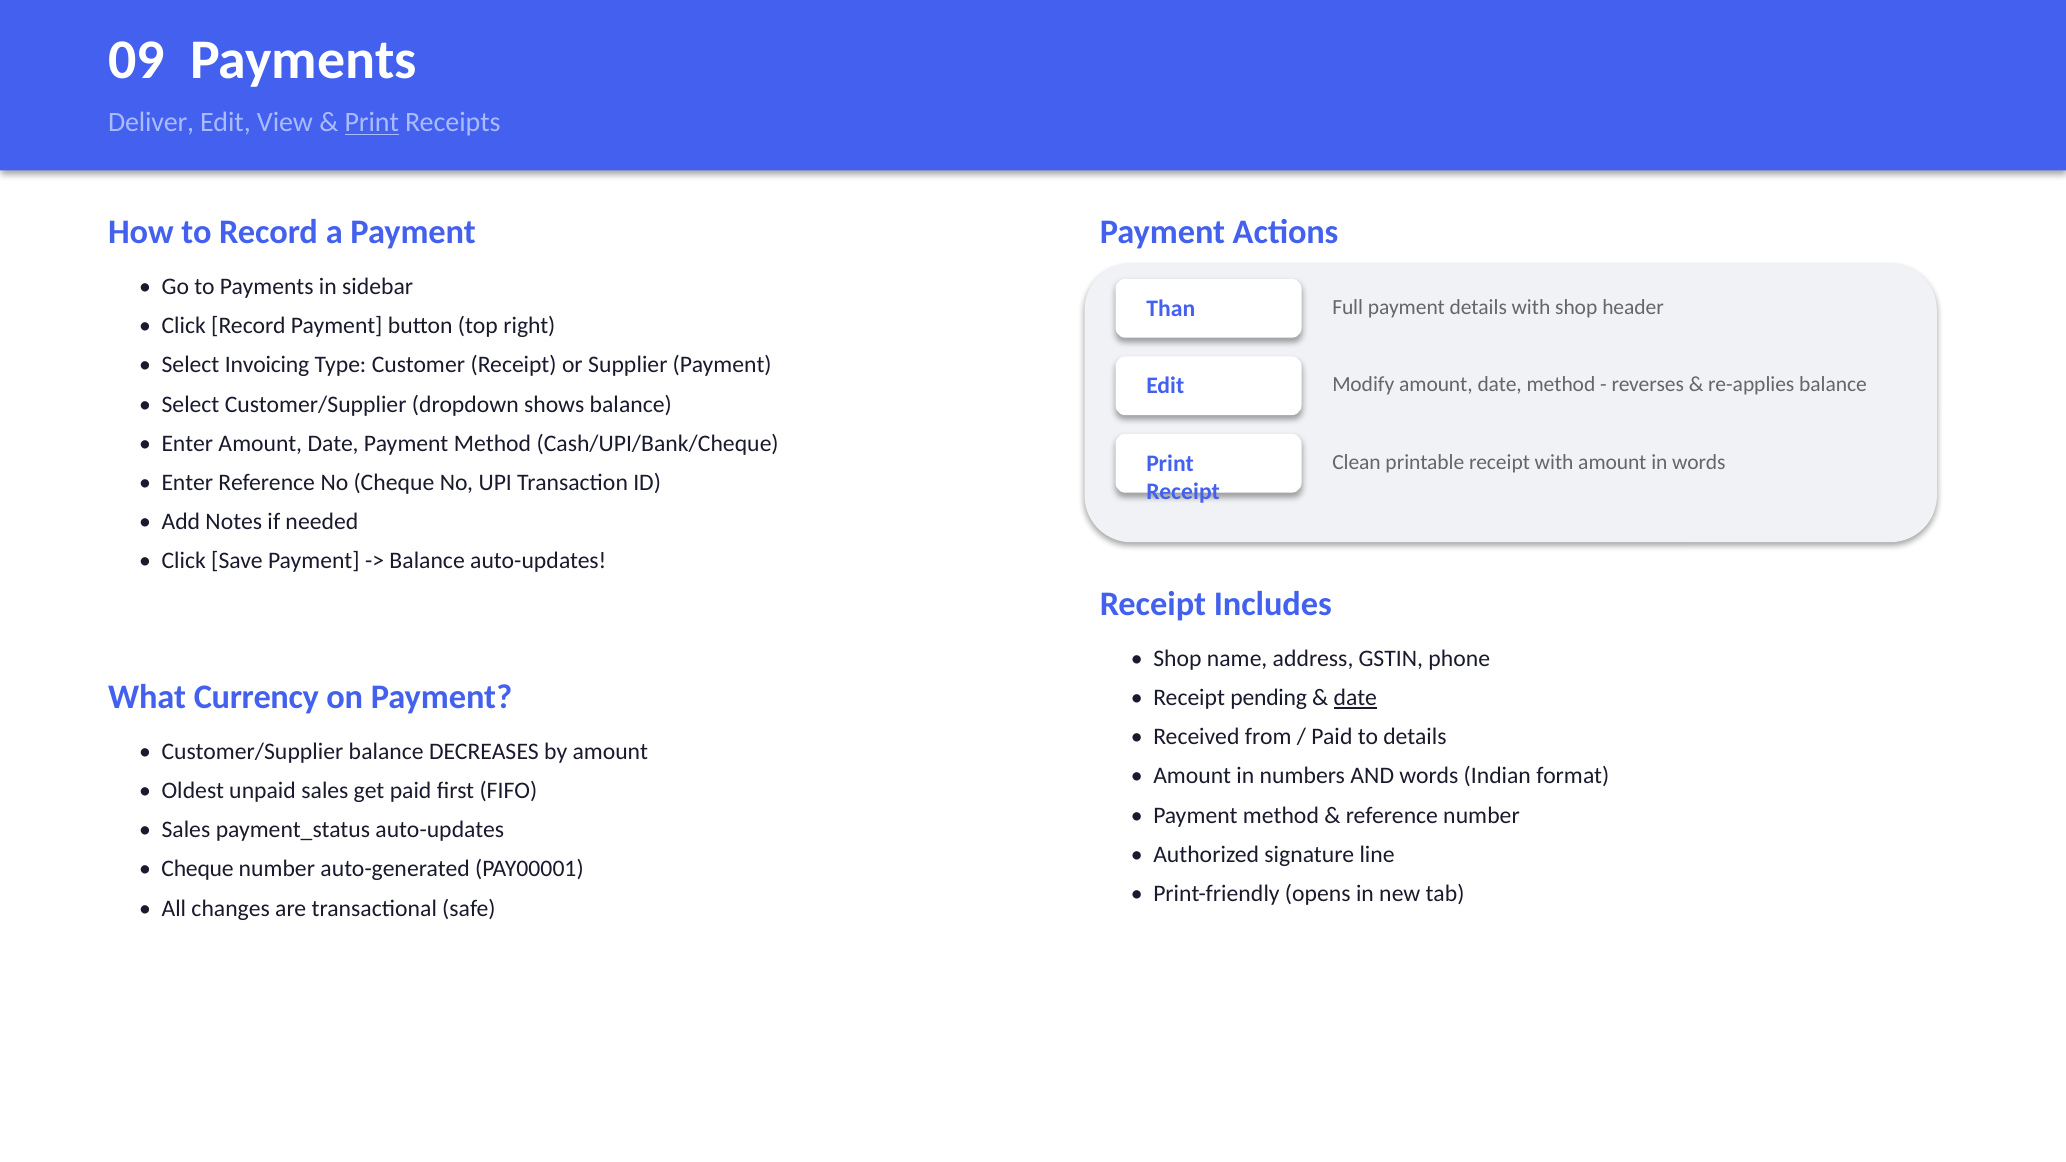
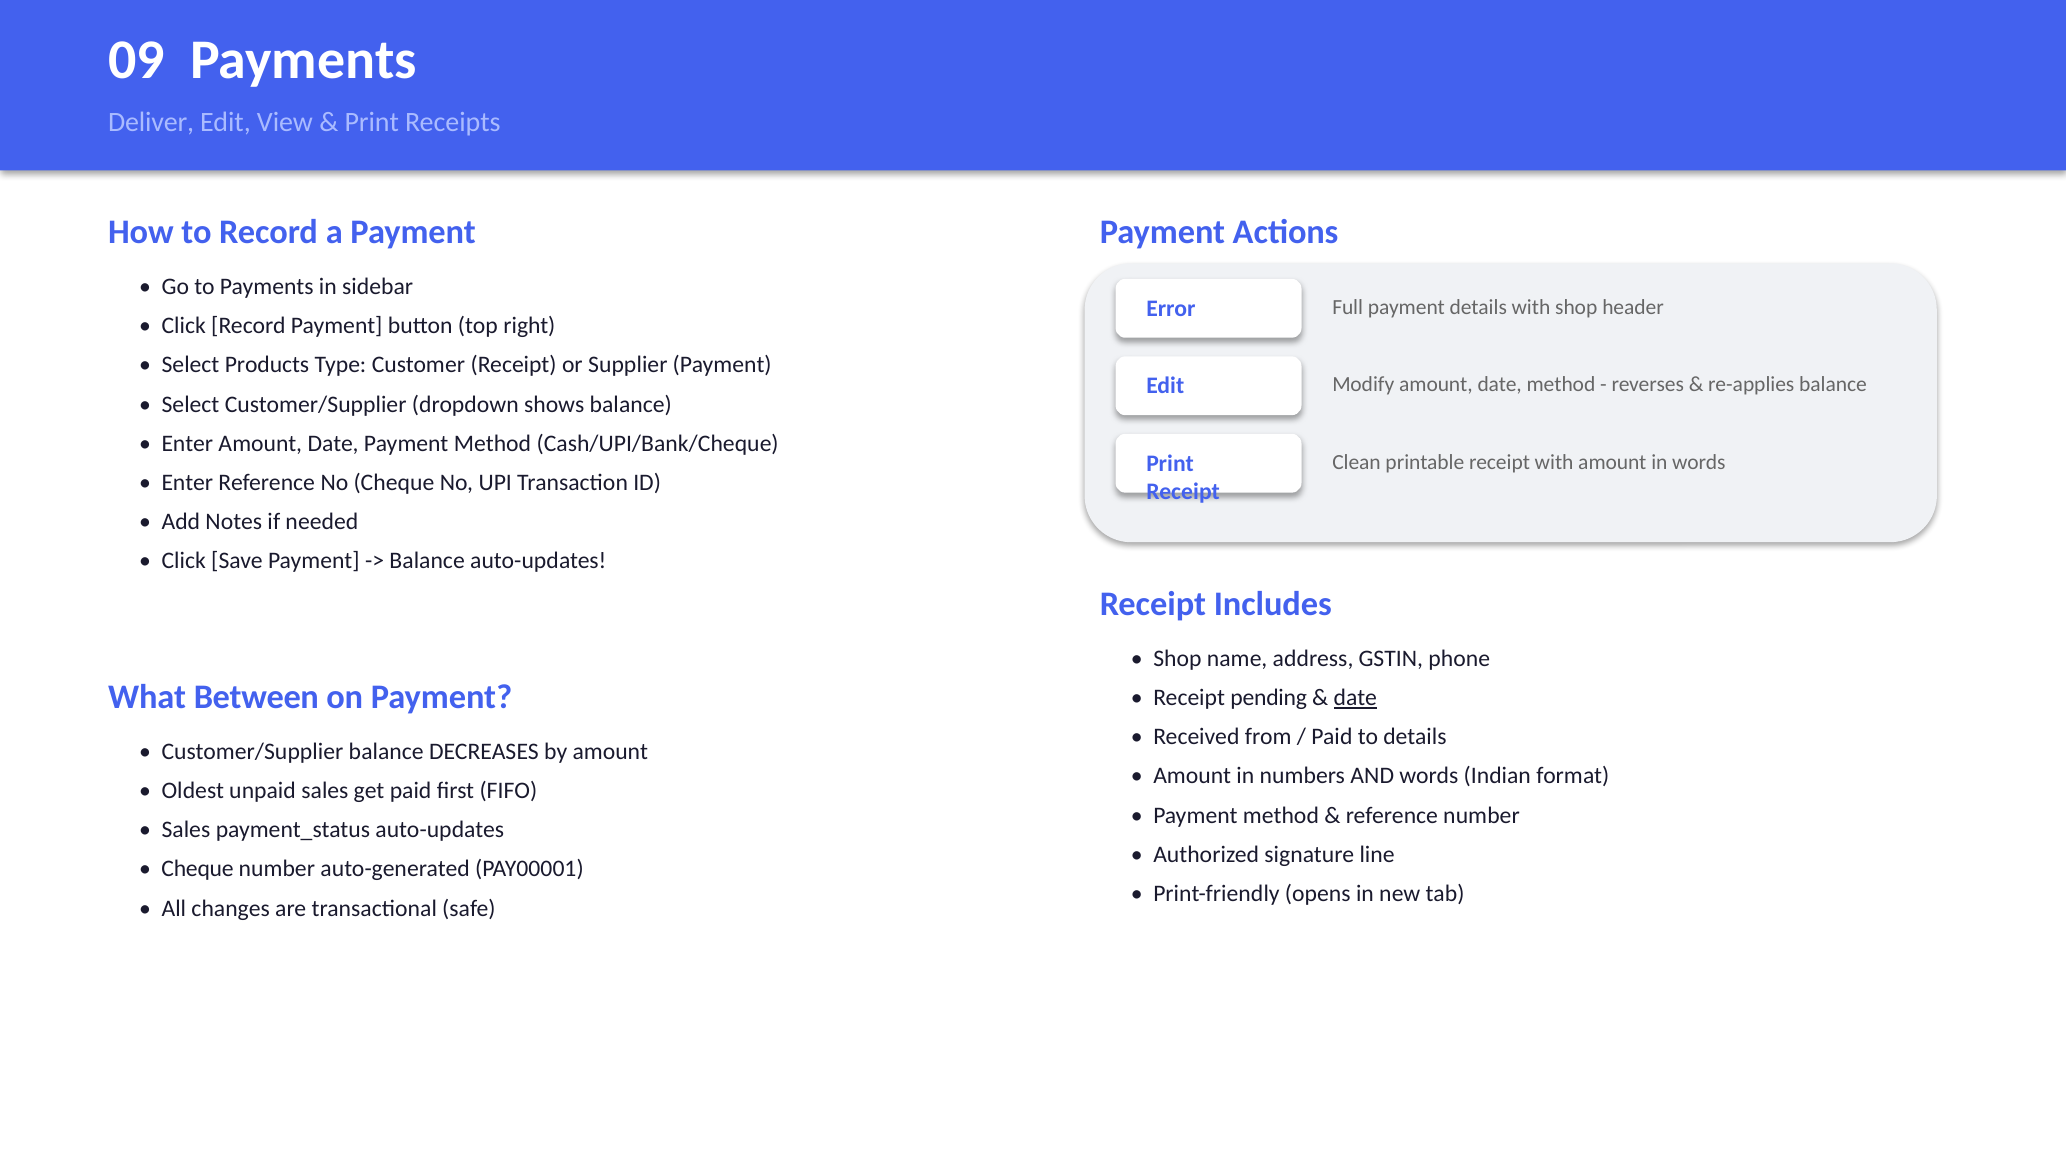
Print underline: present -> none (372, 122)
Than: Than -> Error (1171, 309)
Invoicing: Invoicing -> Products (267, 365)
Currency: Currency -> Between (256, 697)
